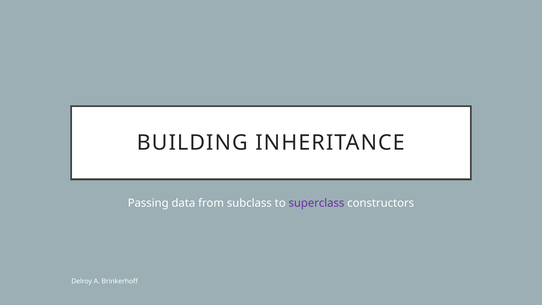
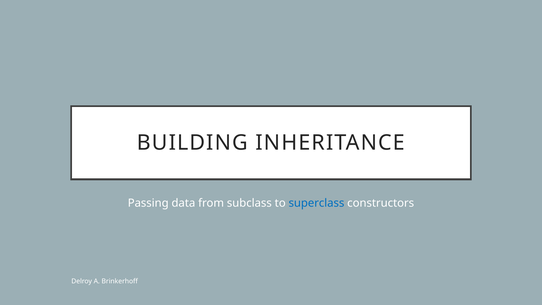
superclass colour: purple -> blue (316, 203)
